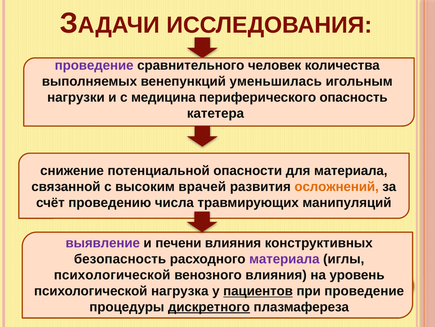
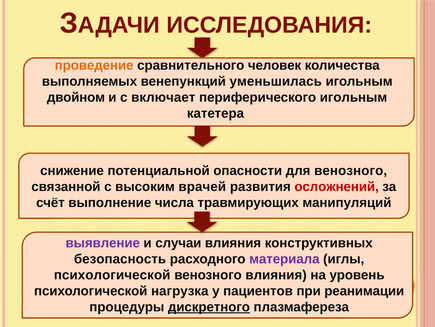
проведение colour: purple -> orange (94, 65)
нагрузки: нагрузки -> двойном (76, 97)
медицина: медицина -> включает (163, 97)
периферического опасность: опасность -> игольным (353, 97)
для материала: материала -> венозного (351, 170)
осложнений colour: orange -> red (337, 186)
проведению: проведению -> выполнение (110, 202)
печени: печени -> случаи (178, 243)
пациентов underline: present -> none (258, 291)
при проведение: проведение -> реанимации (364, 291)
